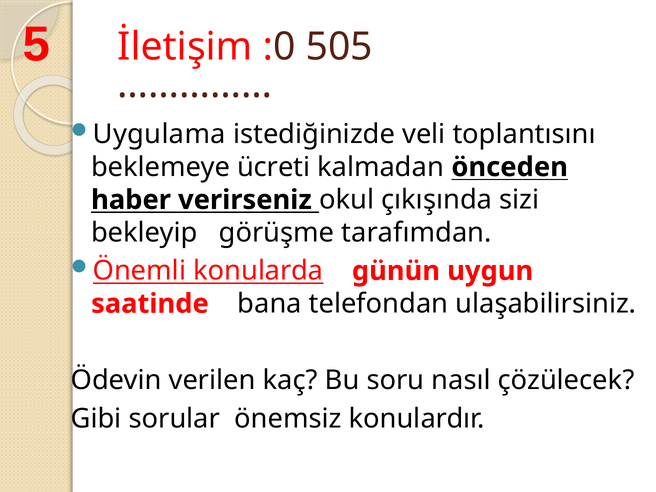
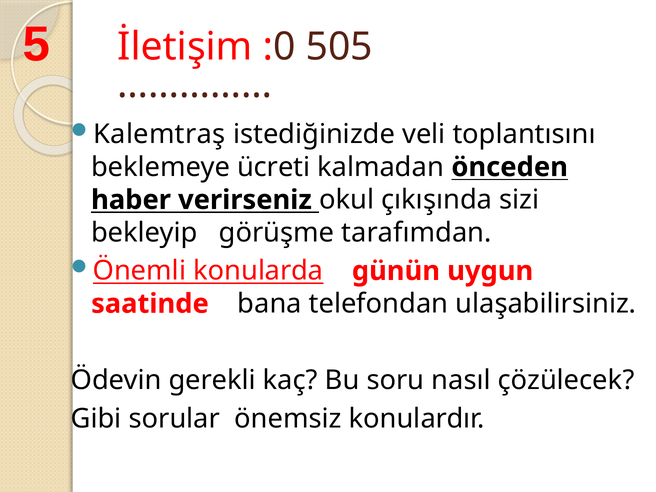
Uygulama: Uygulama -> Kalemtraş (159, 134)
verilen: verilen -> gerekli (212, 380)
